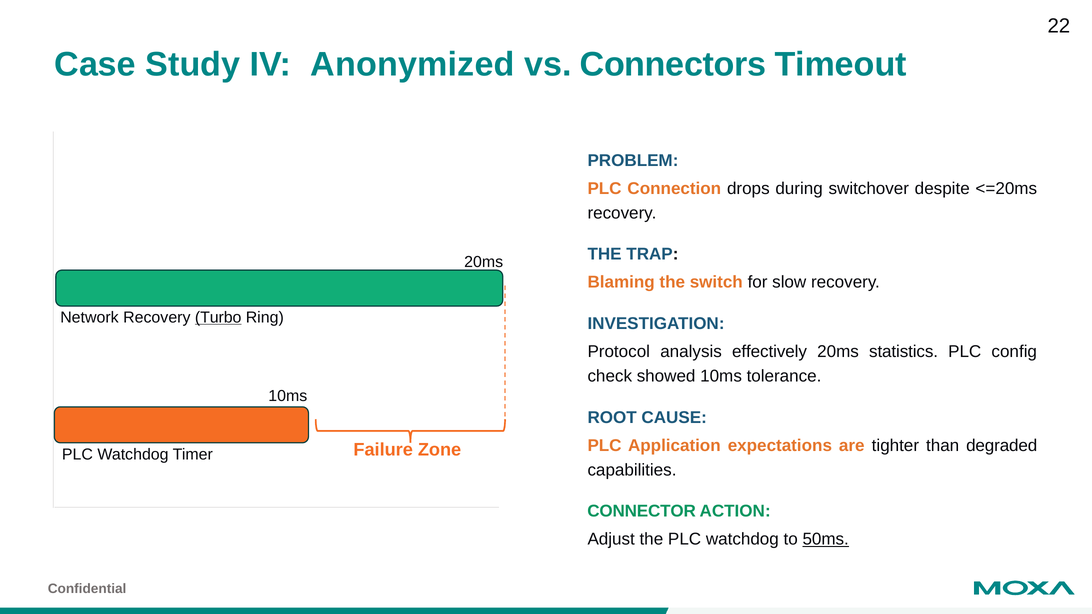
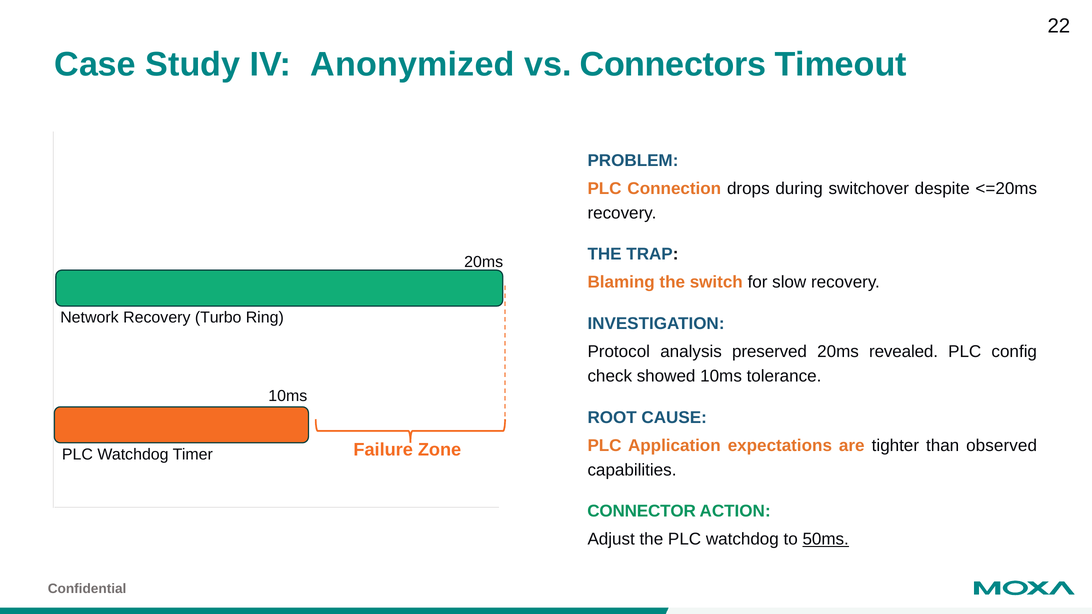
Turbo underline: present -> none (218, 318)
effectively: effectively -> preserved (770, 352)
statistics: statistics -> revealed (904, 352)
degraded: degraded -> observed (1002, 446)
